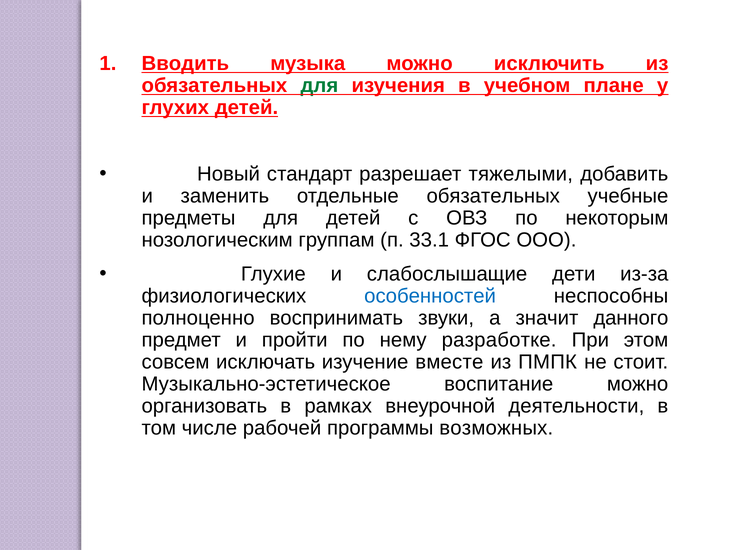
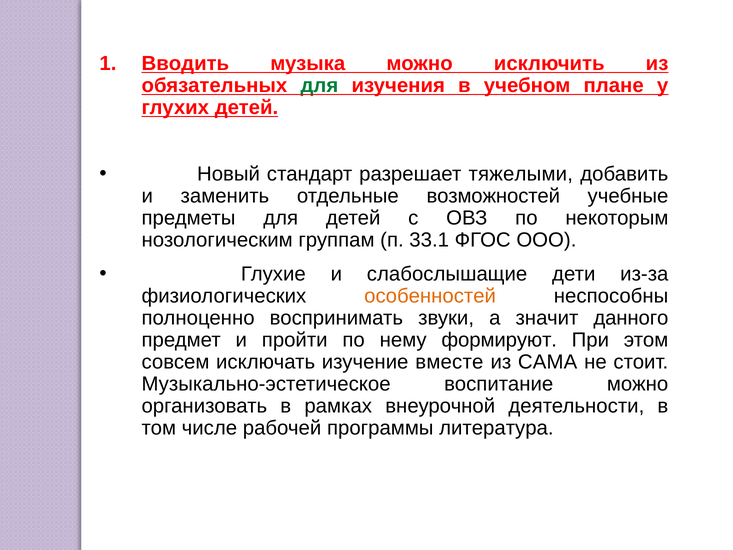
отдельные обязательных: обязательных -> возможностей (493, 196)
особенностей colour: blue -> orange (430, 296)
разработке: разработке -> формируют (499, 340)
ПМПК: ПМПК -> САМА (548, 362)
возможных: возможных -> литература (496, 428)
